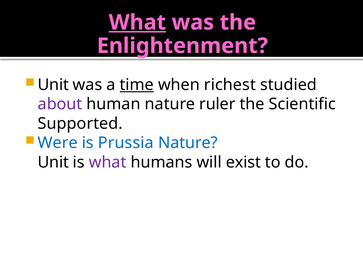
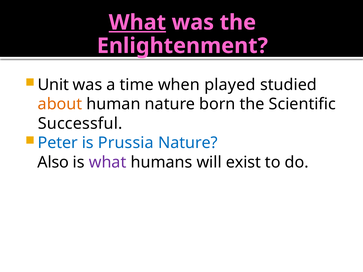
time underline: present -> none (137, 85)
richest: richest -> played (230, 85)
about colour: purple -> orange (60, 104)
ruler: ruler -> born (217, 104)
Supported: Supported -> Successful (80, 124)
Were: Were -> Peter (58, 143)
Unit: Unit -> Also (53, 162)
